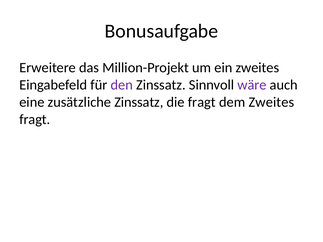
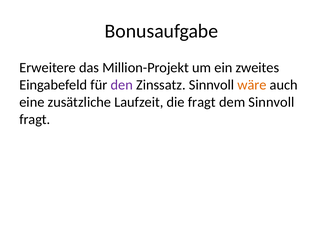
wäre colour: purple -> orange (252, 85)
zusätzliche Zinssatz: Zinssatz -> Laufzeit (139, 102)
dem Zweites: Zweites -> Sinnvoll (271, 102)
